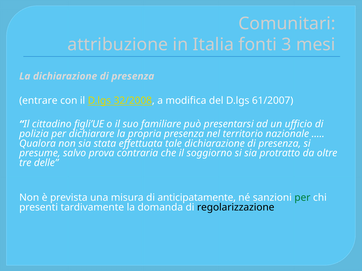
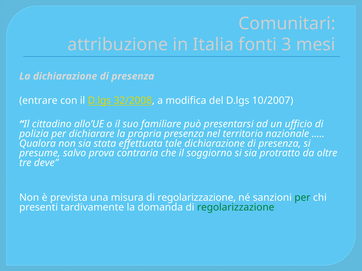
61/2007: 61/2007 -> 10/2007 (273, 101)
figli’UE: figli’UE -> allo’UE (89, 124)
delle: delle -> deve (46, 163)
misura di anticipatamente: anticipatamente -> regolarizzazione (197, 198)
regolarizzazione colour: black -> green (236, 208)
